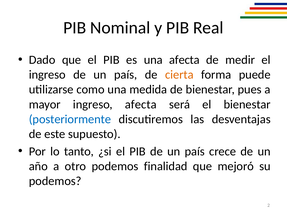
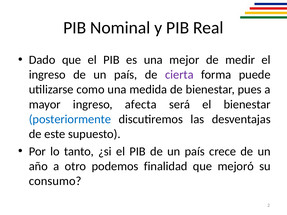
una afecta: afecta -> mejor (184, 60)
cierta colour: orange -> purple (179, 75)
podemos: podemos -> consumo (55, 181)
